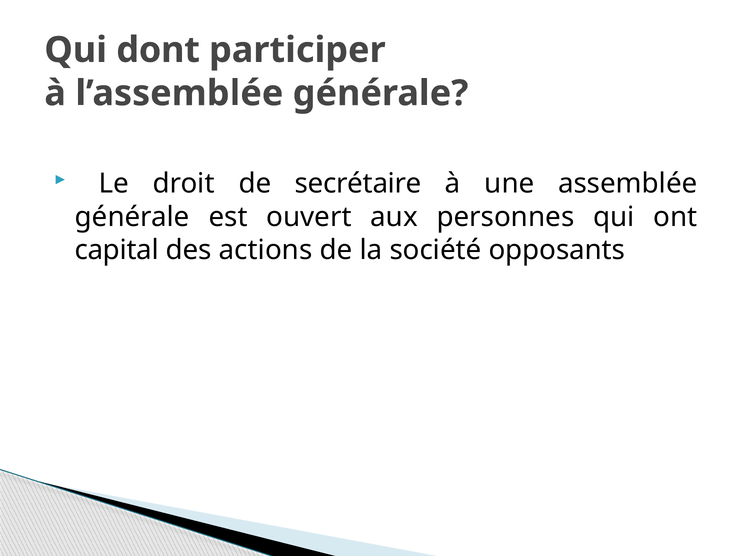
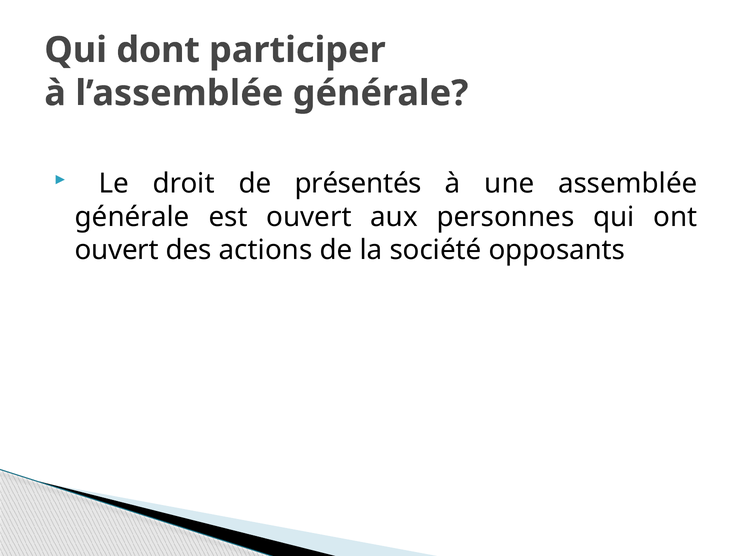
secrétaire: secrétaire -> présentés (358, 183)
capital: capital -> ouvert (117, 250)
